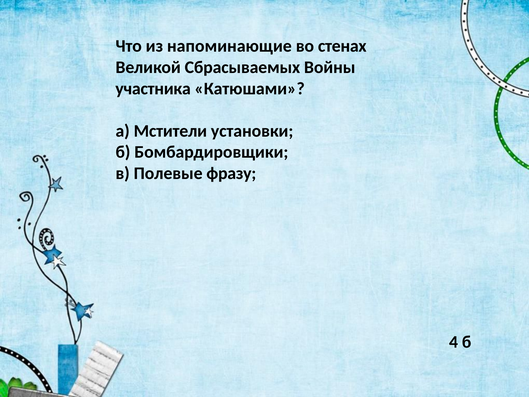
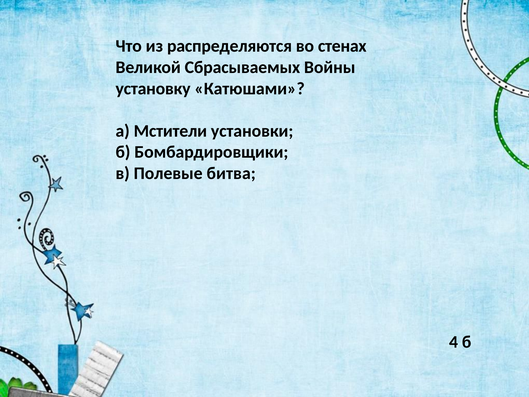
напоминающие: напоминающие -> распределяются (230, 46)
участника: участника -> установку (153, 88)
фразу: фразу -> битва (231, 173)
